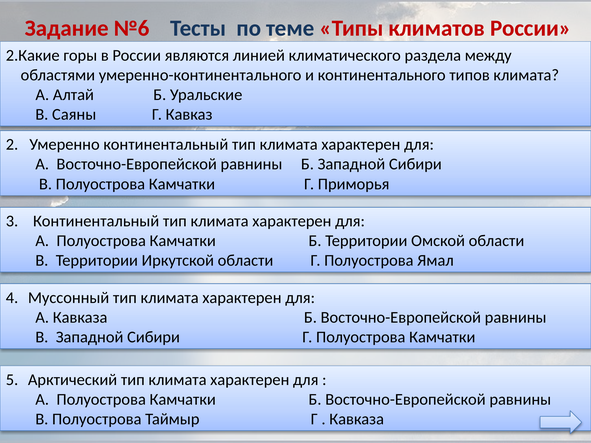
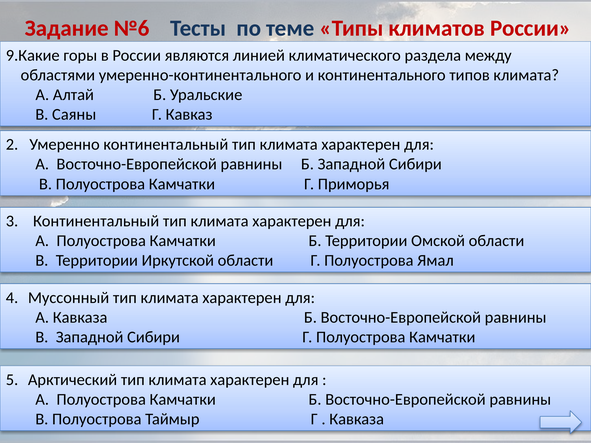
2.Какие: 2.Какие -> 9.Какие (33, 55)
